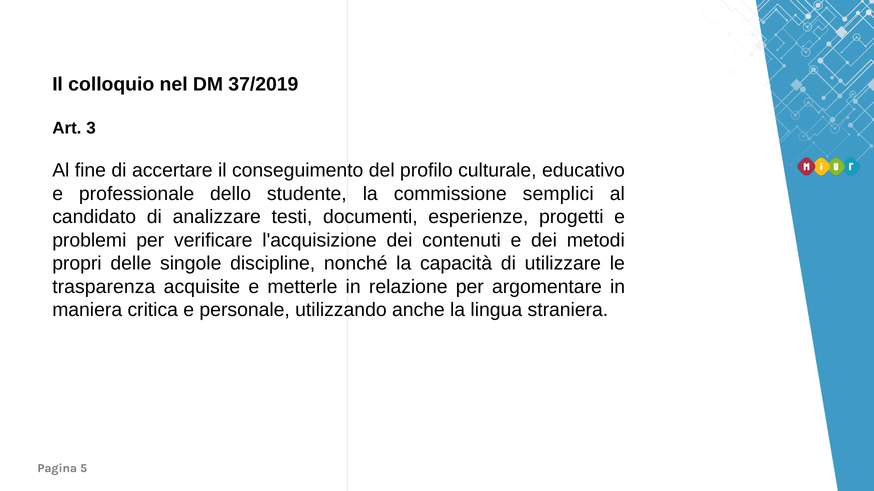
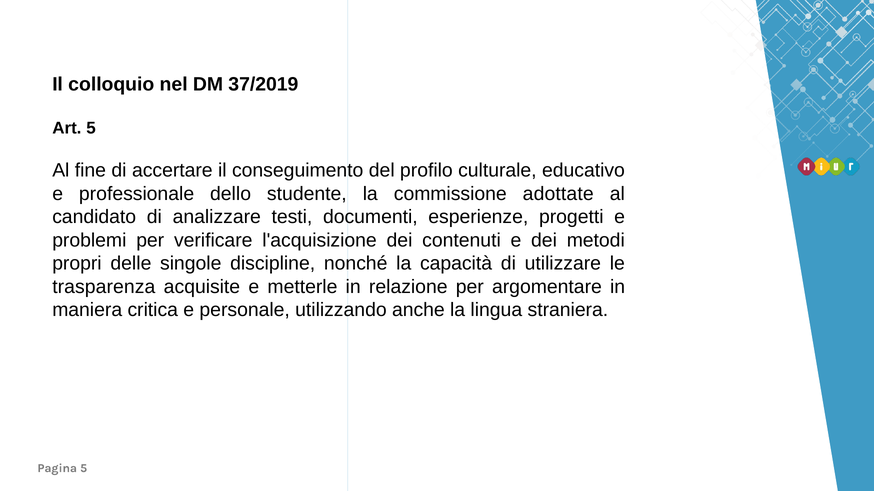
Art 3: 3 -> 5 (91, 128)
semplici: semplici -> adottate (558, 194)
